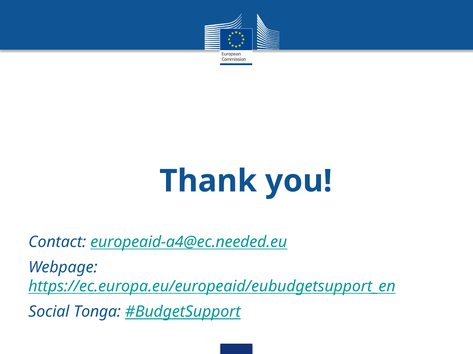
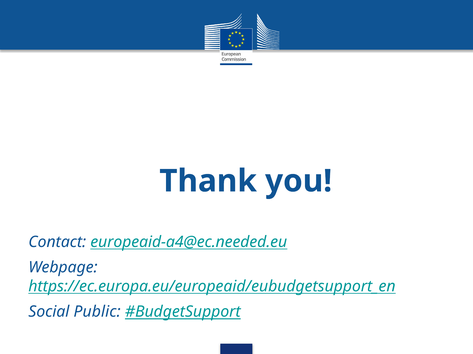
Tonga: Tonga -> Public (97, 312)
